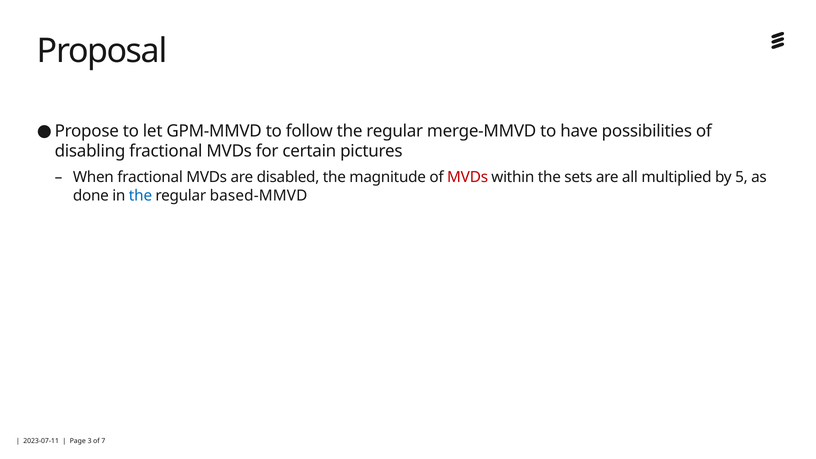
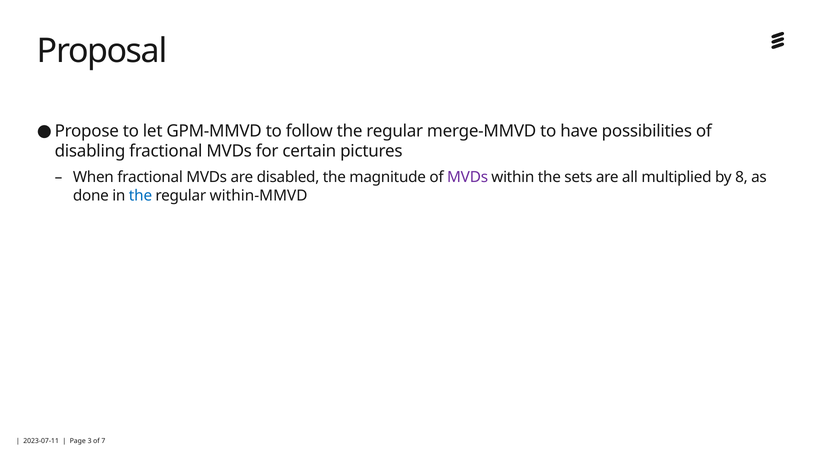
MVDs colour: red -> purple (468, 177)
5: 5 -> 8 (741, 177)
based-MMVD: based-MMVD -> within-MMVD (259, 196)
